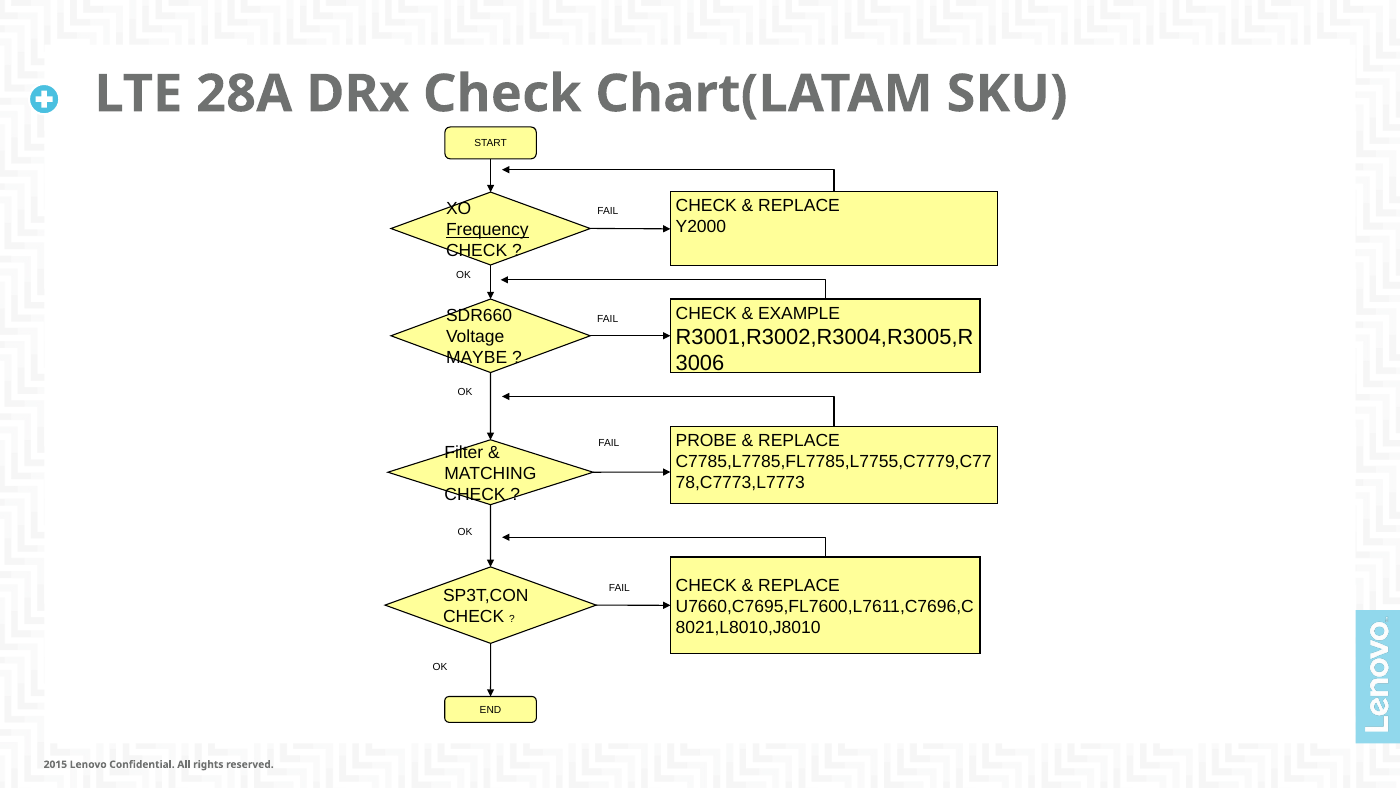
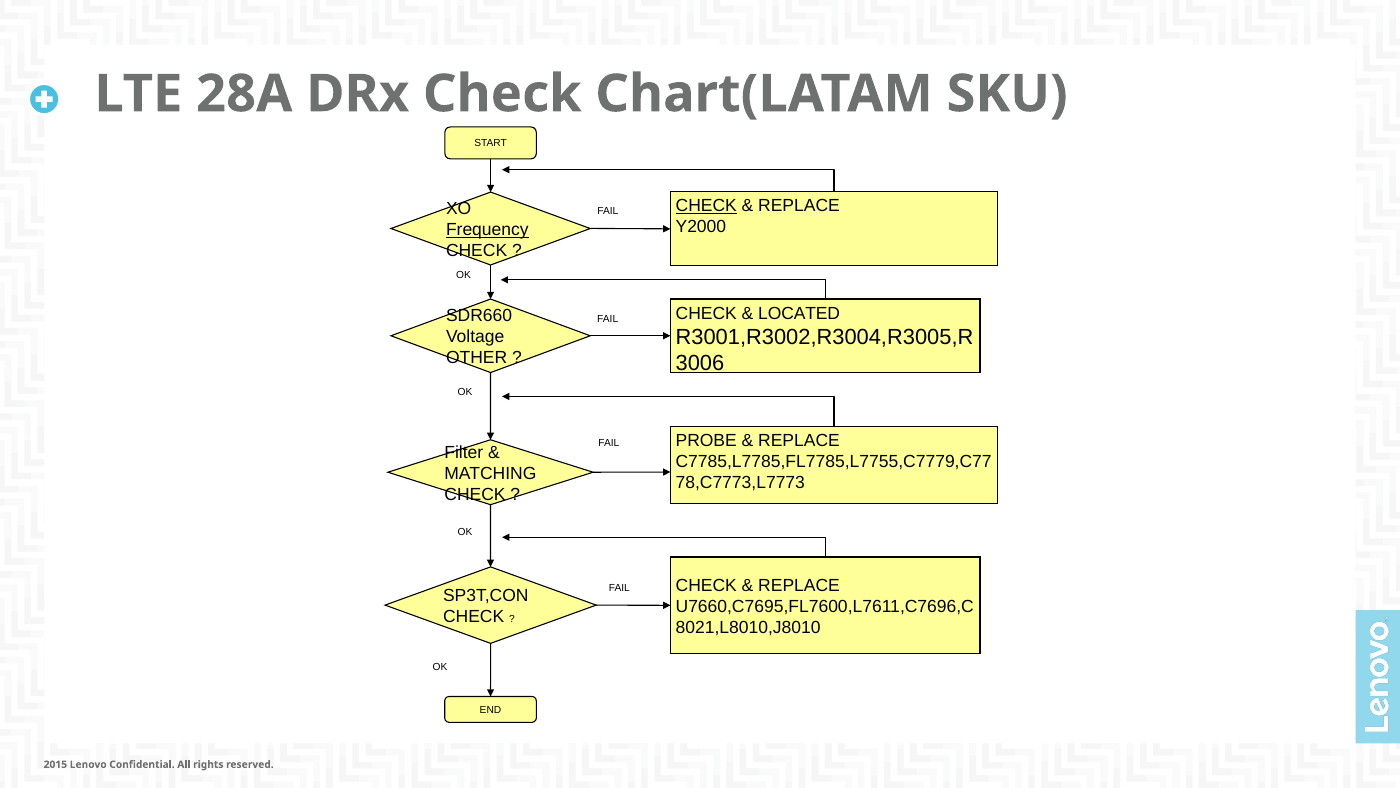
CHECK underline: none -> present (706, 206)
EXAMPLE: EXAMPLE -> LOCATED (799, 313)
MAYBE: MAYBE -> OTHER (477, 358)
